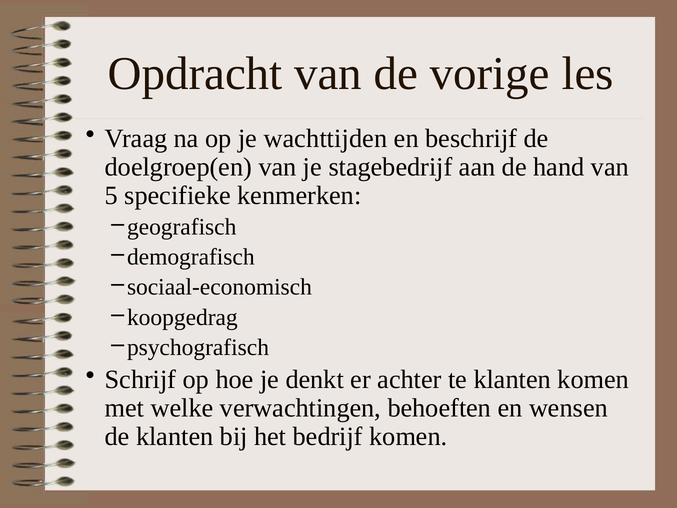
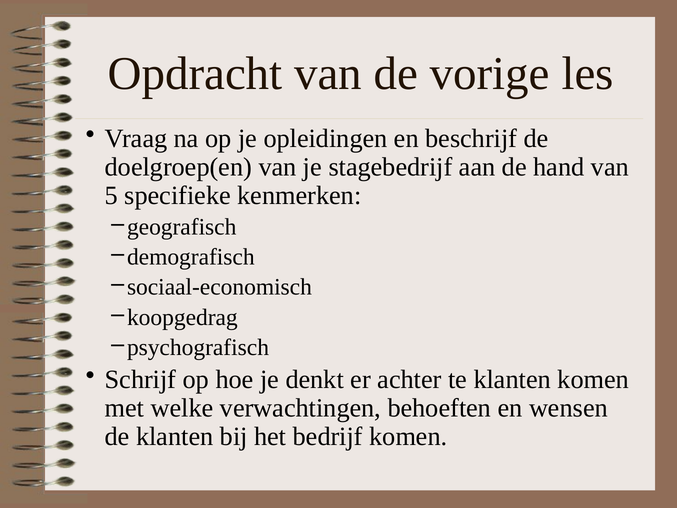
wachttijden: wachttijden -> opleidingen (326, 138)
